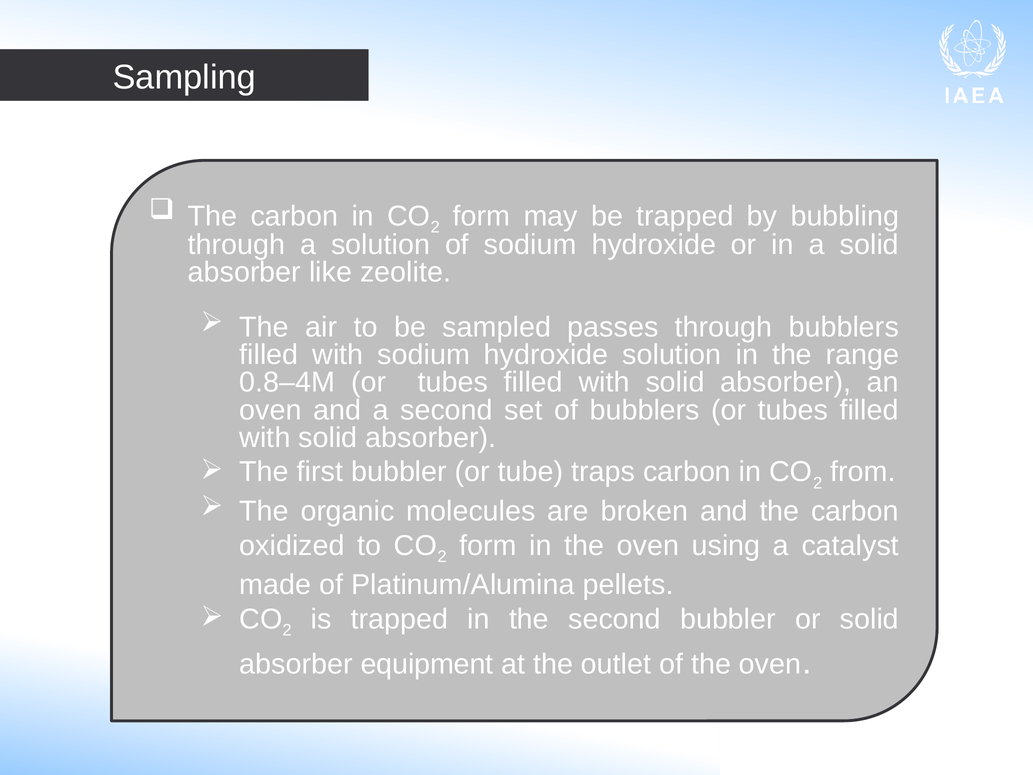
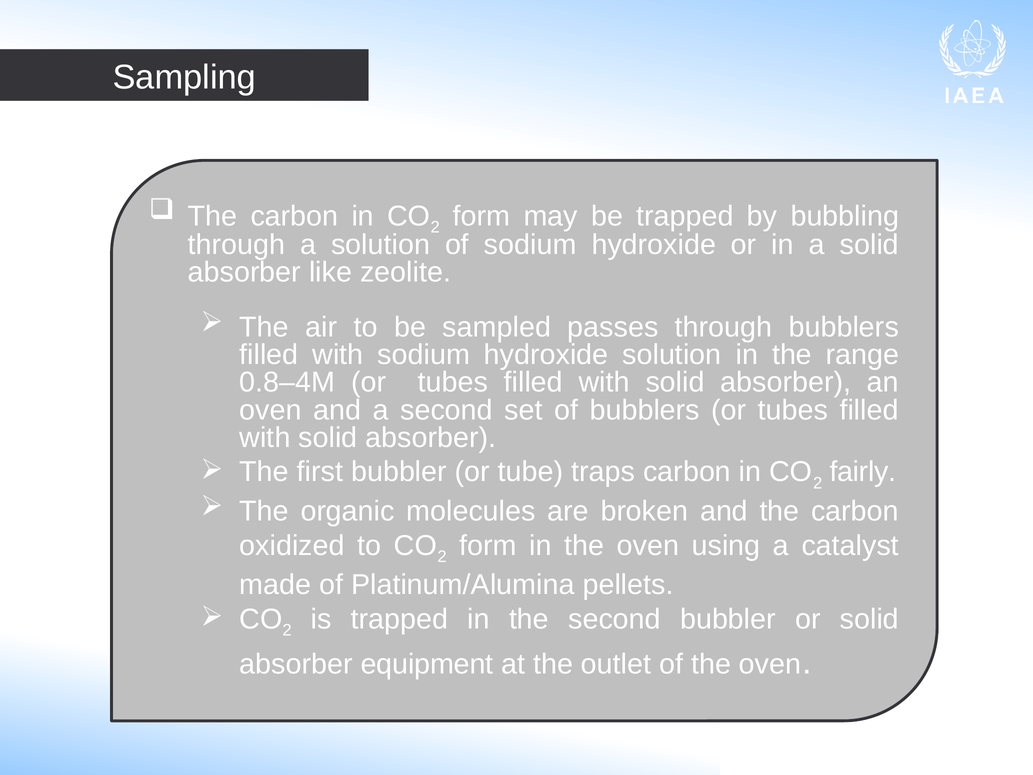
from: from -> fairly (863, 472)
